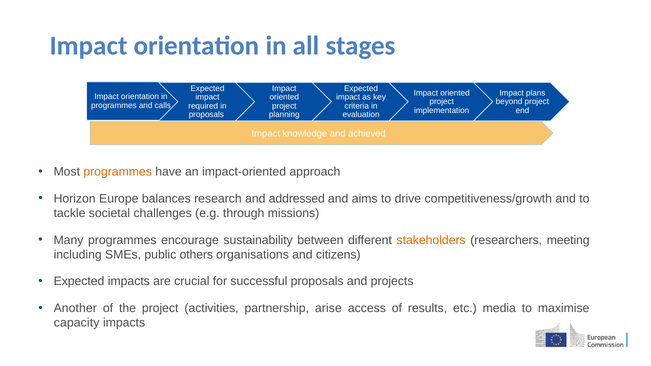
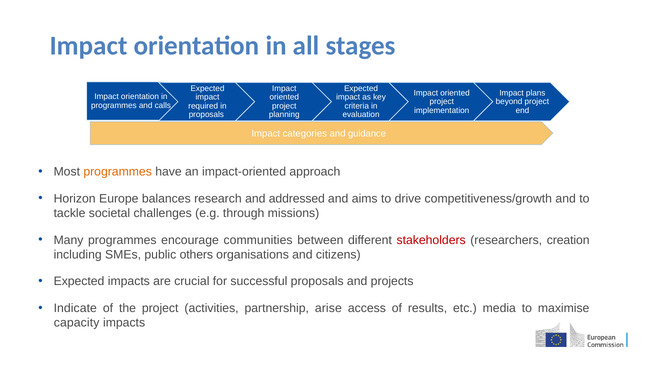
knowledge: knowledge -> categories (305, 134)
achieved: achieved -> guidance (367, 134)
sustainability: sustainability -> communities (258, 240)
stakeholders colour: orange -> red (431, 240)
meeting: meeting -> creation (568, 240)
Another: Another -> Indicate (75, 308)
